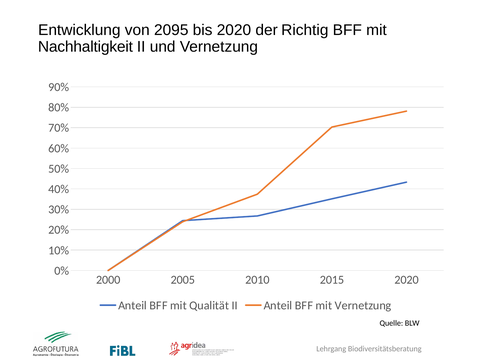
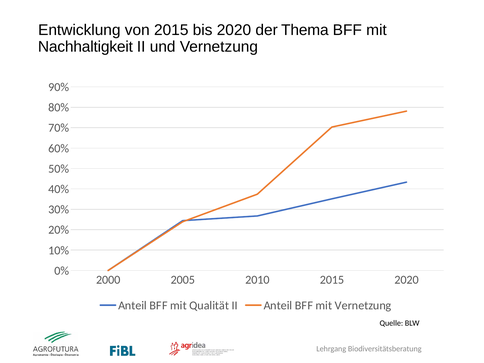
von 2095: 2095 -> 2015 (171, 30)
Richtig: Richtig -> Thema (305, 30)
